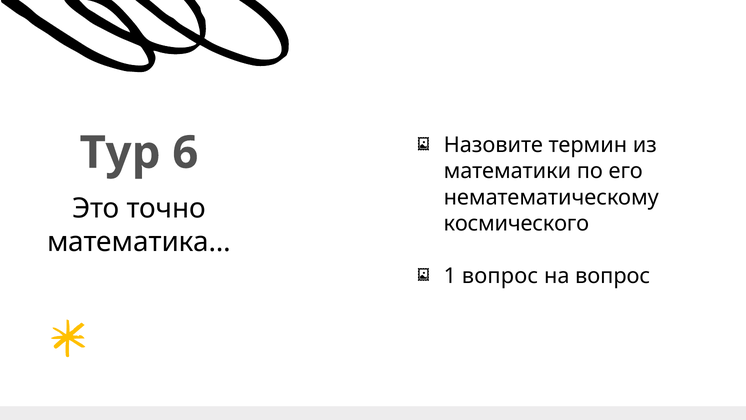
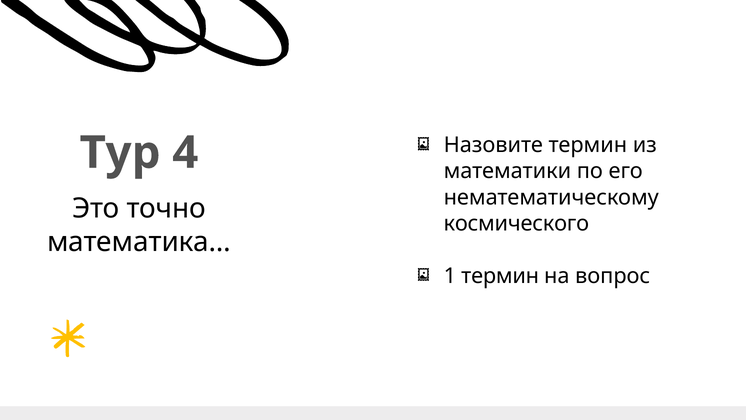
6: 6 -> 4 (185, 153)
1 вопрос: вопрос -> термин (500, 276)
